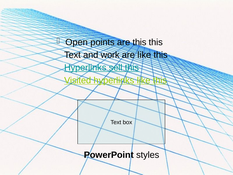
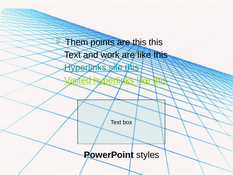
Open: Open -> Them (77, 42)
sell: sell -> site (116, 68)
